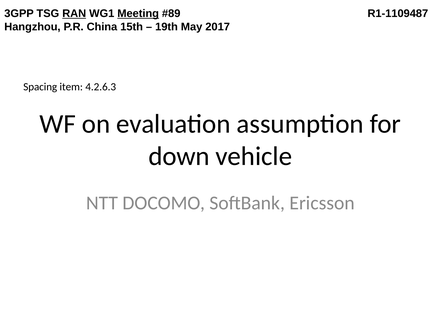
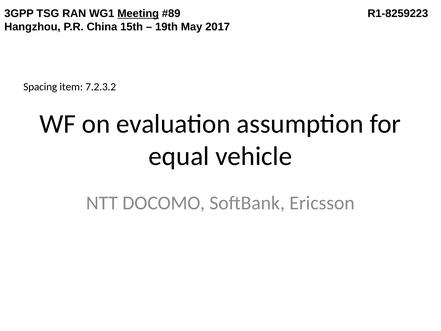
RAN underline: present -> none (74, 14)
R1-1109487: R1-1109487 -> R1-8259223 (398, 14)
4.2.6.3: 4.2.6.3 -> 7.2.3.2 (101, 87)
down: down -> equal (179, 156)
